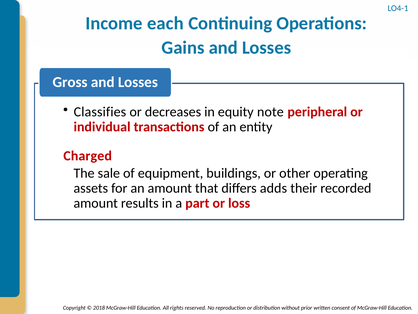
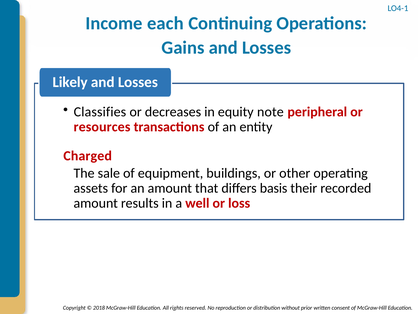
Gross: Gross -> Likely (70, 82)
individual: individual -> resources (102, 127)
adds: adds -> basis (274, 188)
part: part -> well (197, 203)
